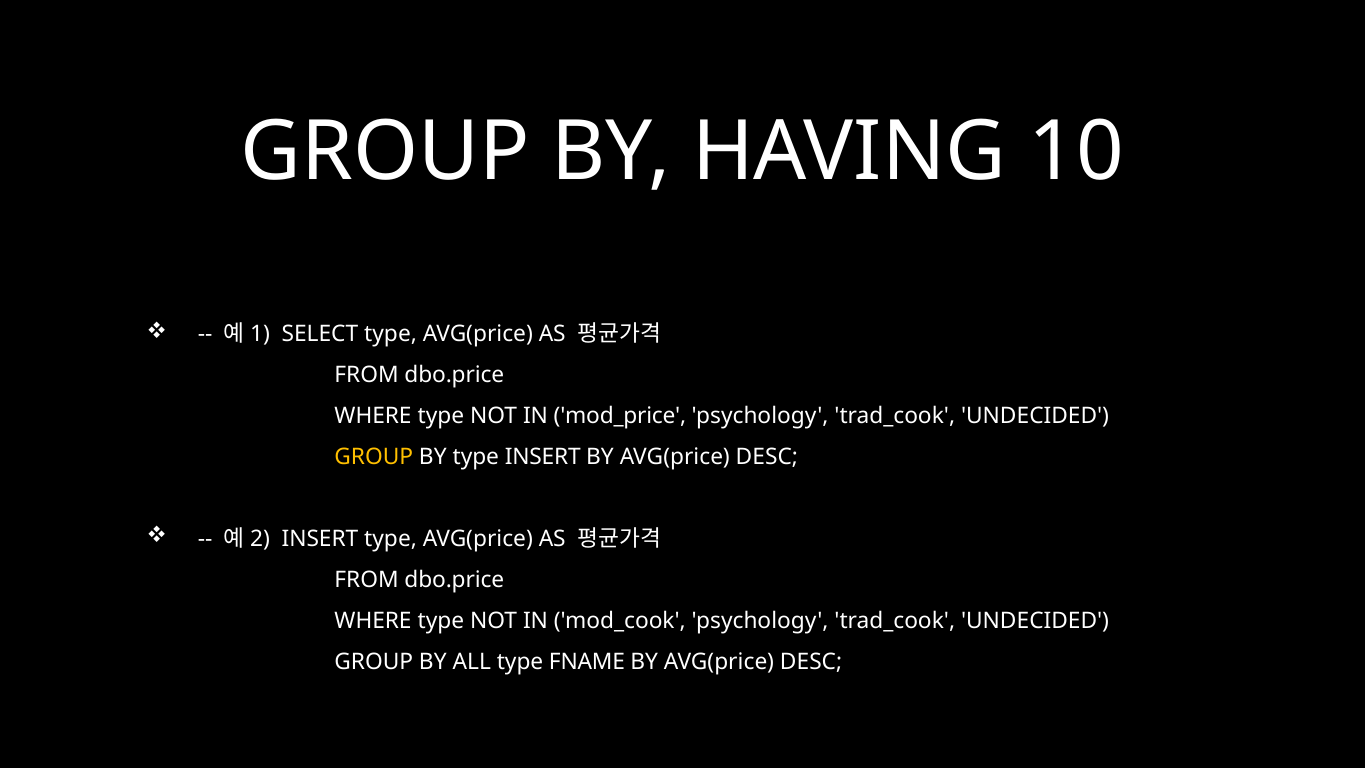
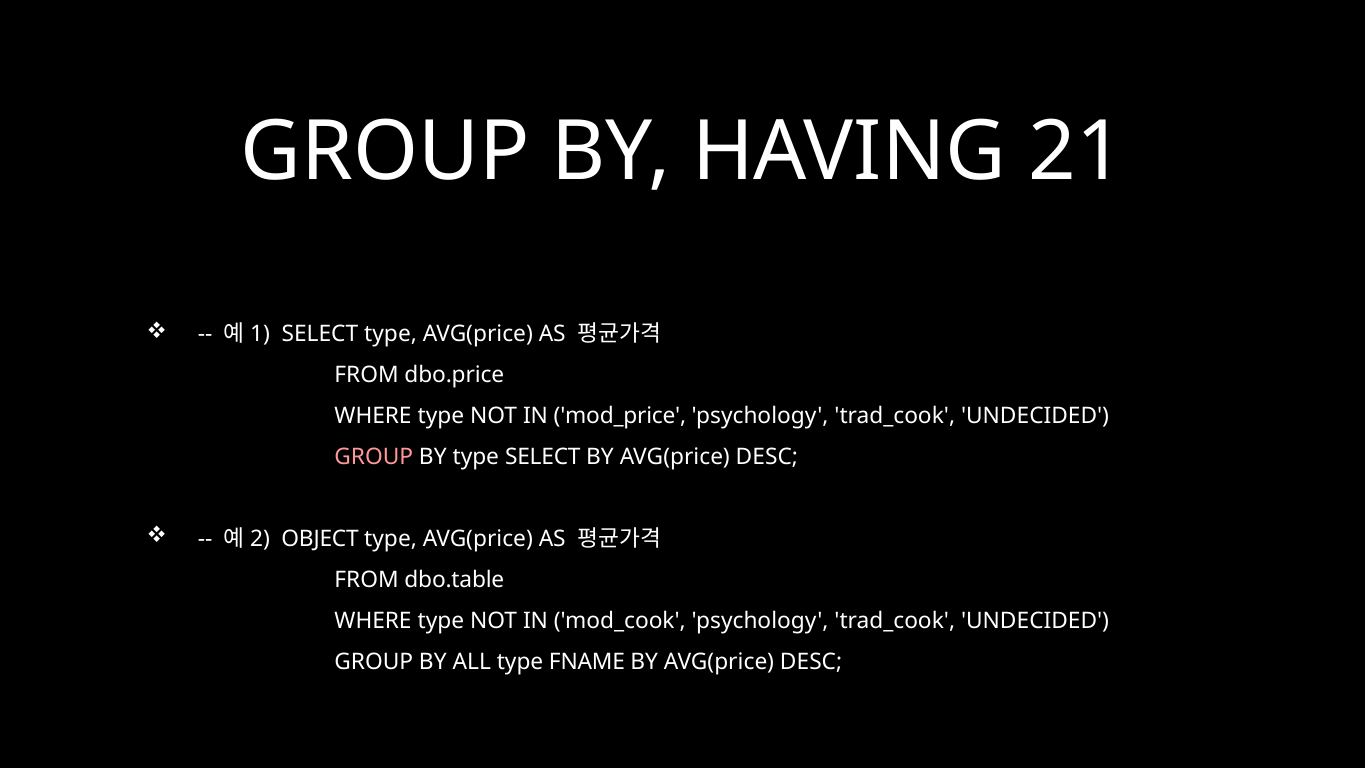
10: 10 -> 21 (1076, 152)
GROUP colour: yellow -> pink (374, 457)
type INSERT: INSERT -> SELECT (543, 457)
INSERT: INSERT -> OBJECT (320, 539)
dbo.price: dbo.price -> dbo.table (454, 580)
